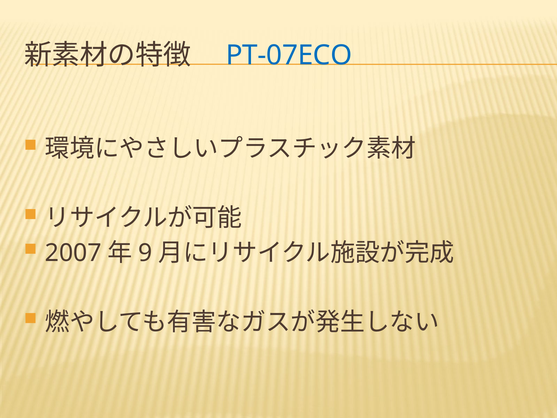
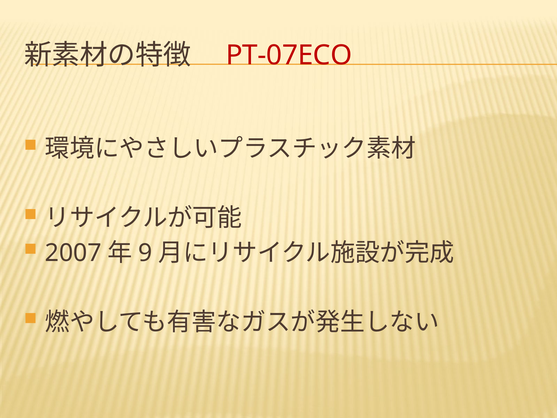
PT-07ECO colour: blue -> red (289, 55)
